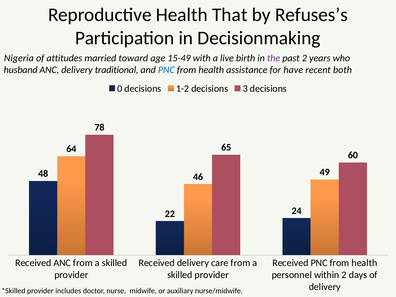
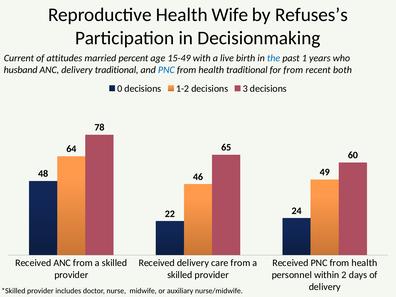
That: That -> Wife (230, 15)
Nigeria: Nigeria -> Current (19, 58)
toward: toward -> percent (133, 58)
the colour: purple -> blue (274, 58)
past 2: 2 -> 1 (304, 58)
health assistance: assistance -> traditional (247, 70)
for have: have -> from (293, 70)
